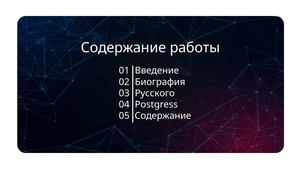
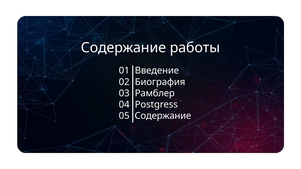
Русского: Русского -> Рамблер (155, 93)
